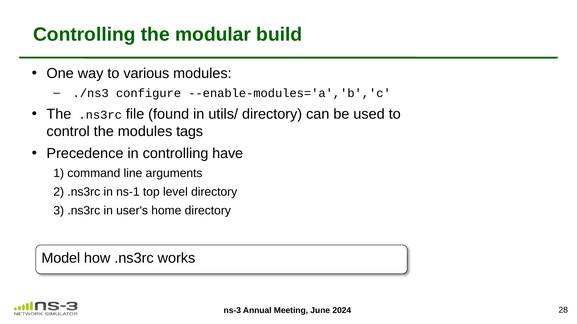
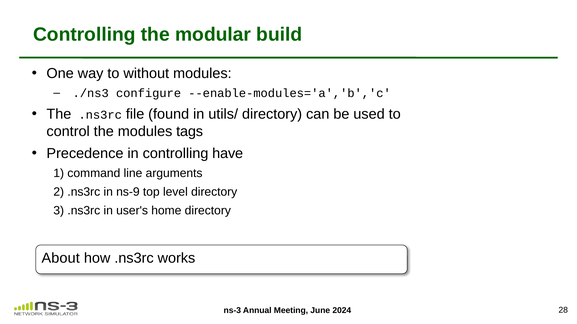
various: various -> without (146, 74)
ns-1: ns-1 -> ns-9 (128, 192)
Model: Model -> About (61, 259)
